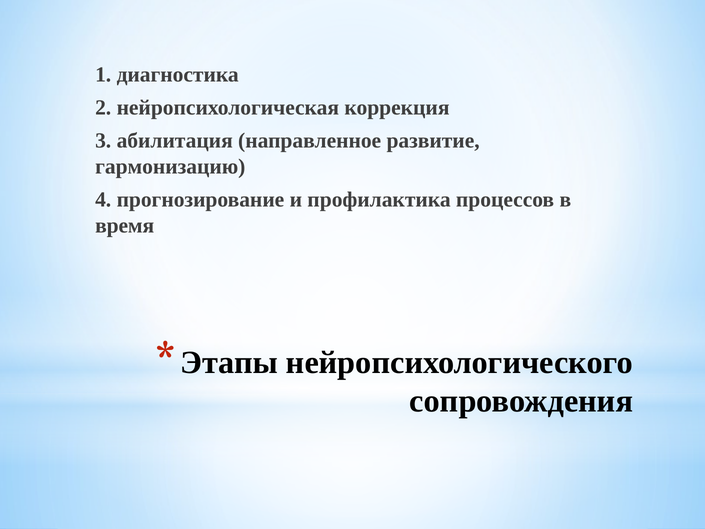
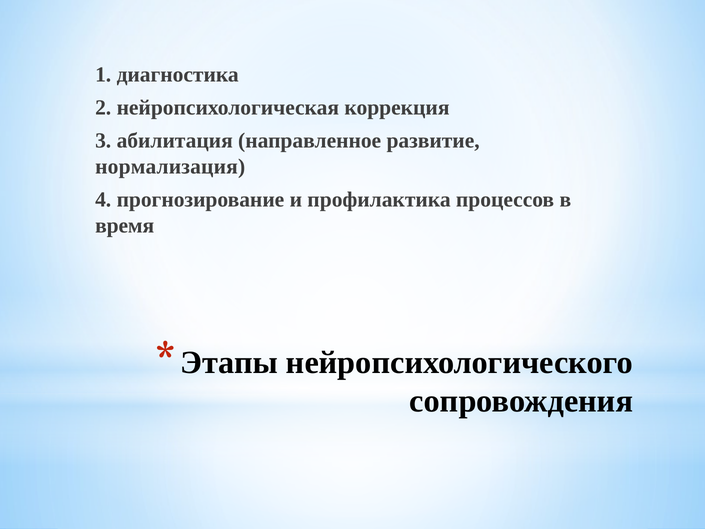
гармонизацию: гармонизацию -> нормализация (170, 166)
